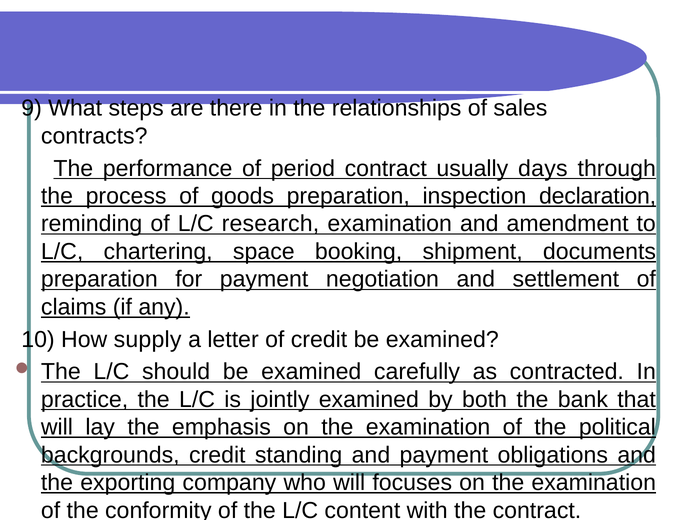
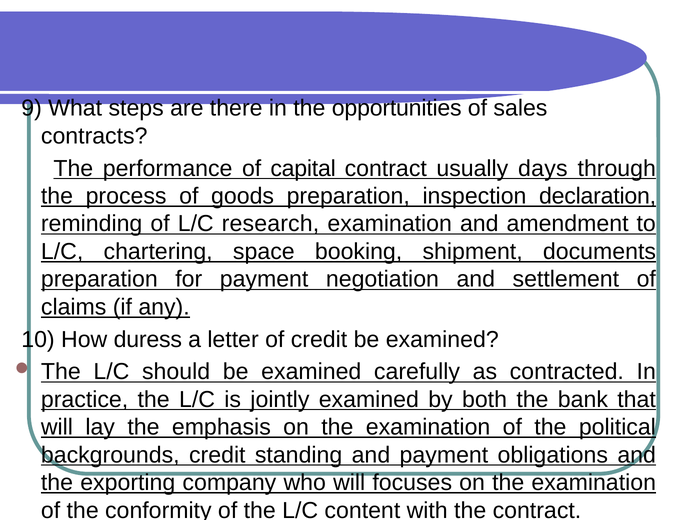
relationships: relationships -> opportunities (397, 108)
period: period -> capital (303, 168)
supply: supply -> duress (148, 339)
